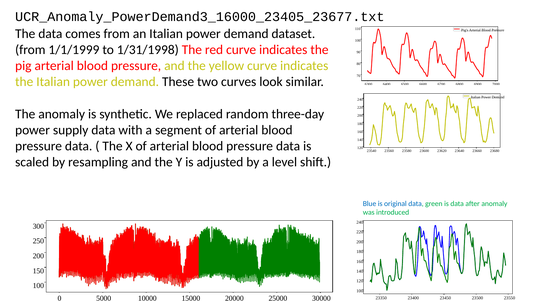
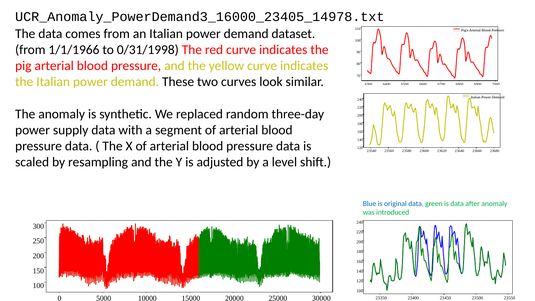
UCR_Anomaly_PowerDemand3_16000_23405_23677.txt: UCR_Anomaly_PowerDemand3_16000_23405_23677.txt -> UCR_Anomaly_PowerDemand3_16000_23405_14978.txt (200, 17)
1/1/1999: 1/1/1999 -> 1/1/1966 (74, 50)
1/31/1998: 1/31/1998 -> 0/31/1998 (148, 50)
